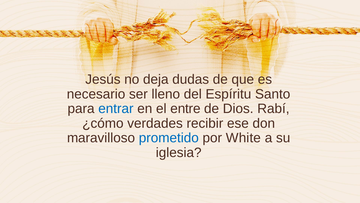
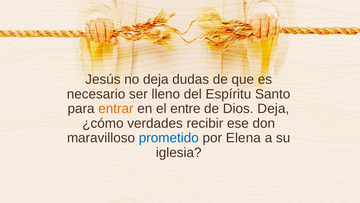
entrar colour: blue -> orange (116, 108)
Dios Rabí: Rabí -> Deja (273, 108)
White: White -> Elena (243, 138)
